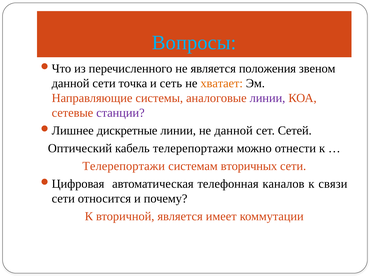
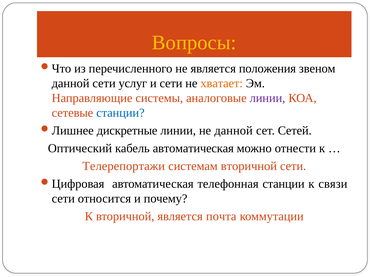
Вопросы colour: light blue -> yellow (194, 43)
точка: точка -> услуг (133, 83)
и сеть: сеть -> сети (171, 83)
станции colour: purple -> blue (120, 113)
кабель телерепортажи: телерепортажи -> автоматическая (193, 149)
системам вторичных: вторичных -> вторичной (249, 166)
телефонная каналов: каналов -> станции (284, 184)
имеет: имеет -> почта (221, 217)
